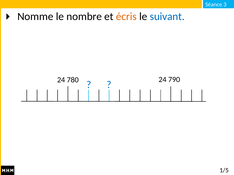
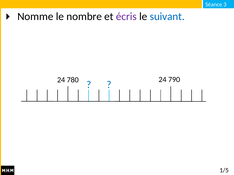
écris colour: orange -> purple (126, 16)
